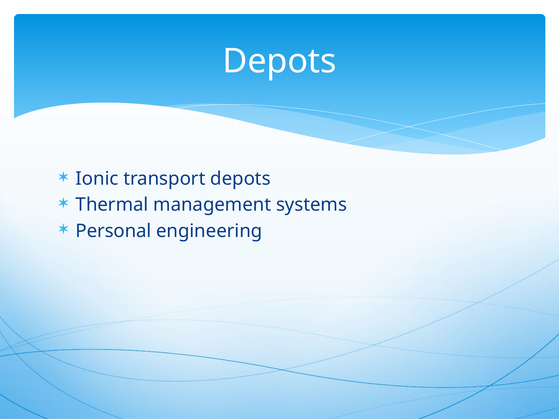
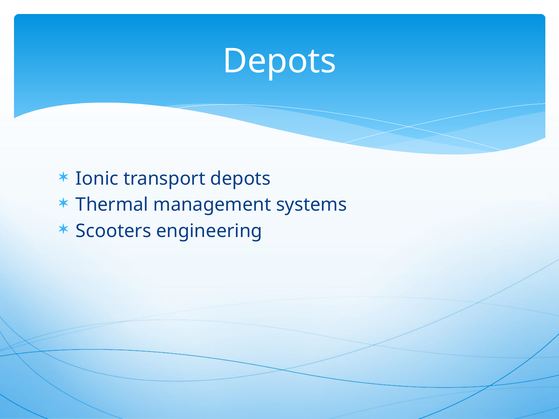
Personal: Personal -> Scooters (113, 231)
